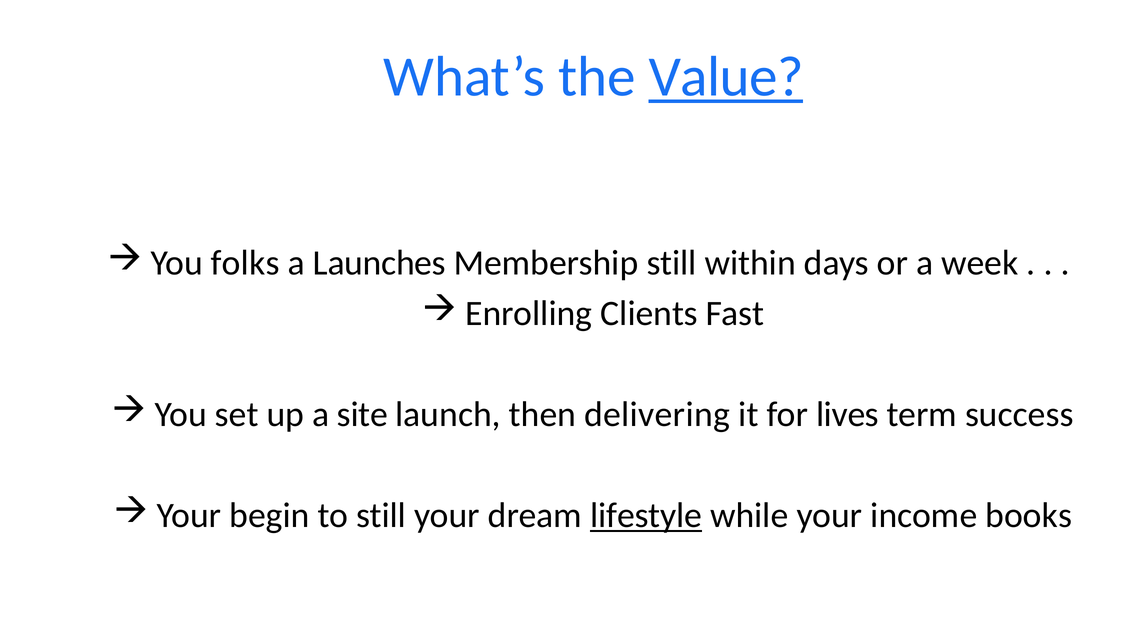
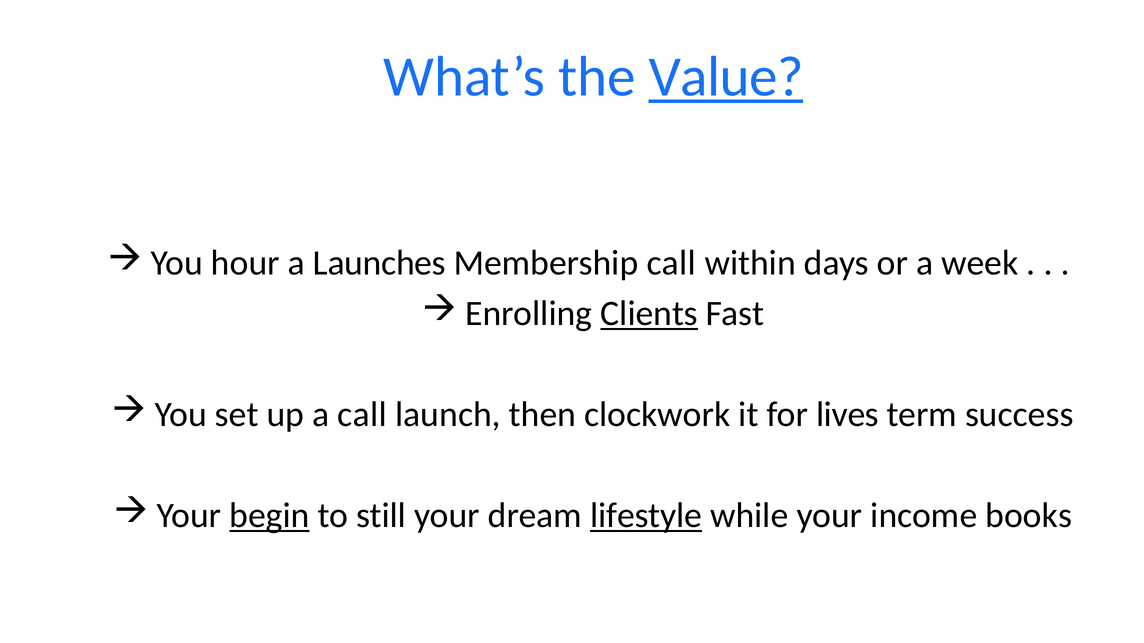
folks: folks -> hour (245, 263)
Membership still: still -> call (671, 263)
Clients underline: none -> present (649, 314)
a site: site -> call (362, 415)
delivering: delivering -> clockwork (657, 415)
begin underline: none -> present (269, 516)
